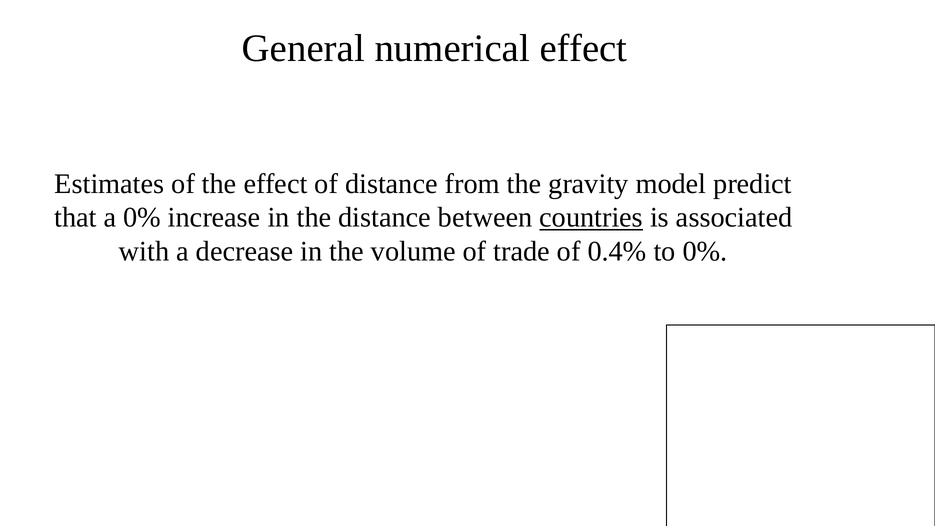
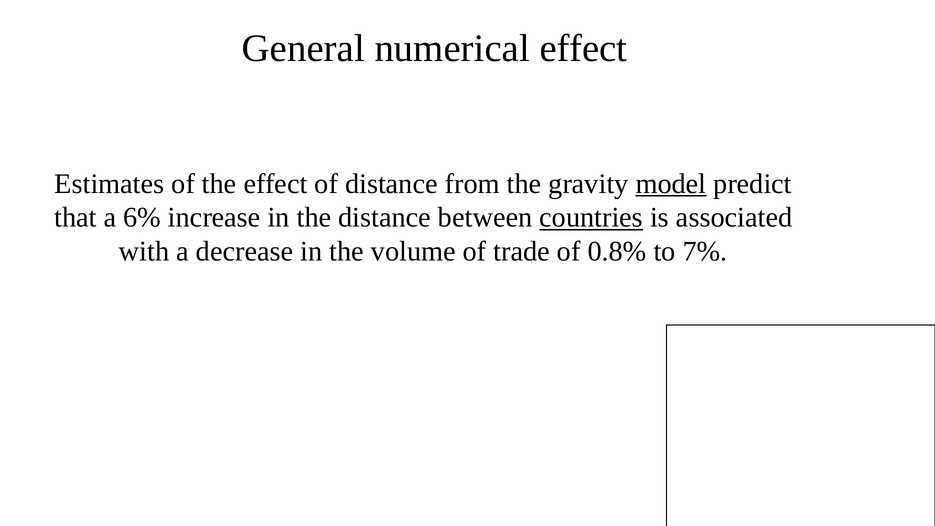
model underline: none -> present (671, 184)
a 0%: 0% -> 6% (142, 218)
0.4%: 0.4% -> 0.8% (617, 252)
to 0%: 0% -> 7% (705, 252)
